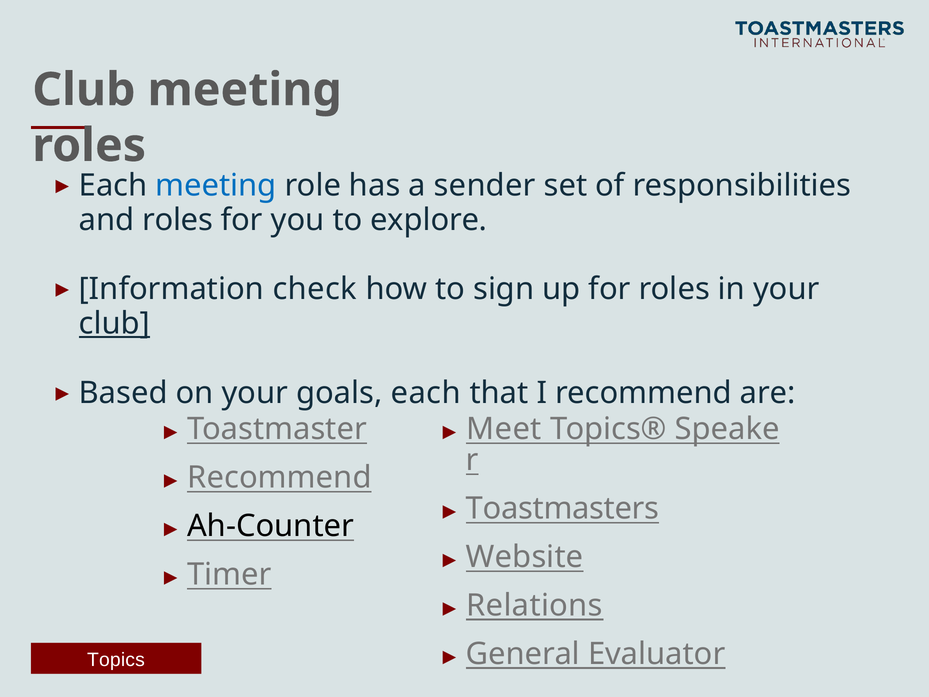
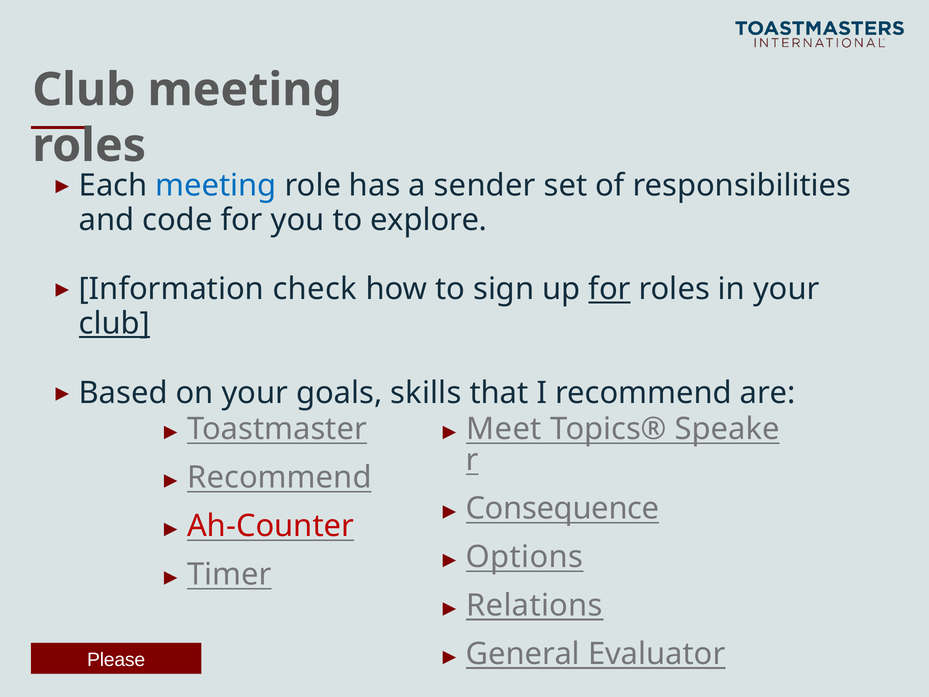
and roles: roles -> code (177, 220)
for underline: none -> present (609, 289)
goals each: each -> skills (426, 393)
Toastmasters: Toastmasters -> Consequence (563, 508)
Ah-Counter colour: black -> red (271, 526)
Website: Website -> Options (524, 557)
Topics: Topics -> Please (116, 659)
